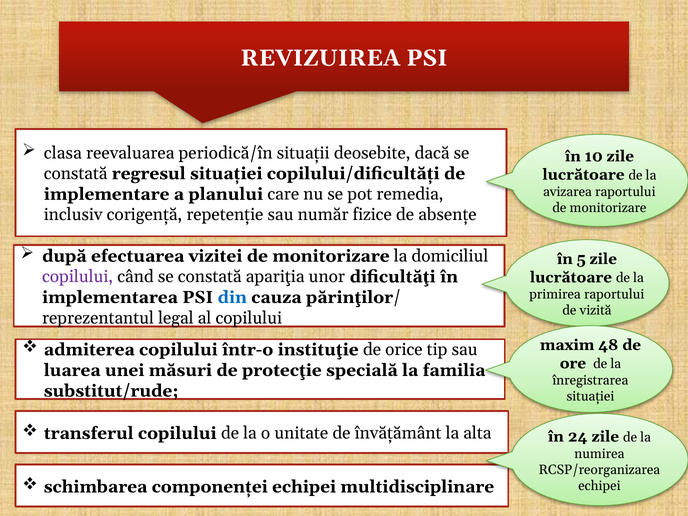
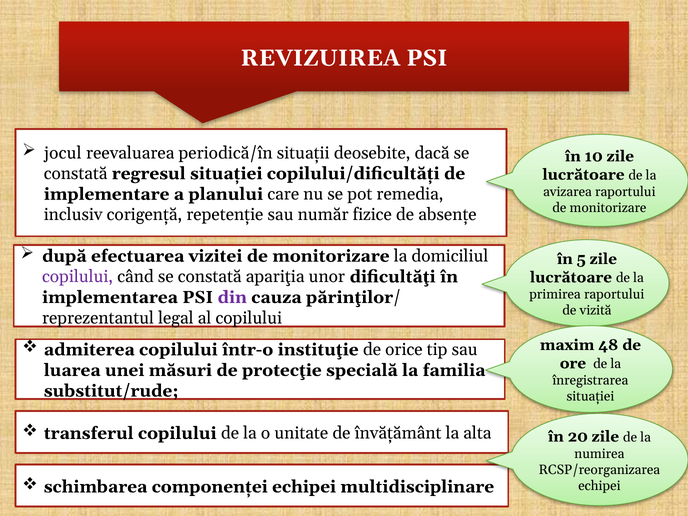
clasa: clasa -> jocul (63, 153)
din colour: blue -> purple (232, 297)
24: 24 -> 20 (578, 437)
